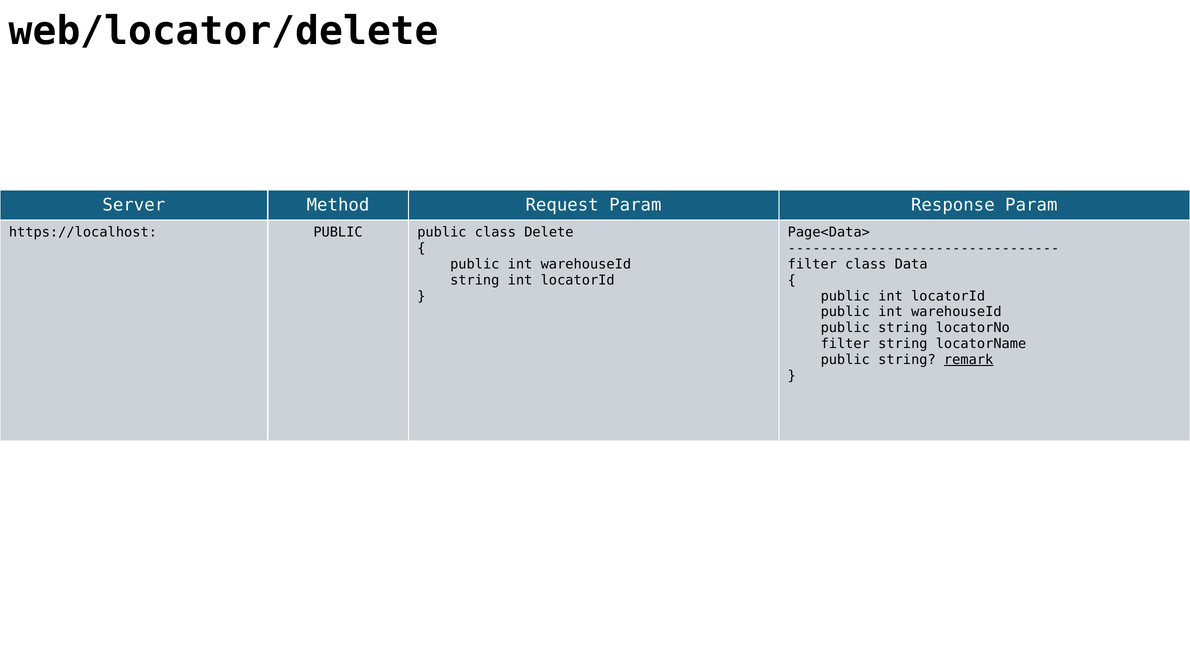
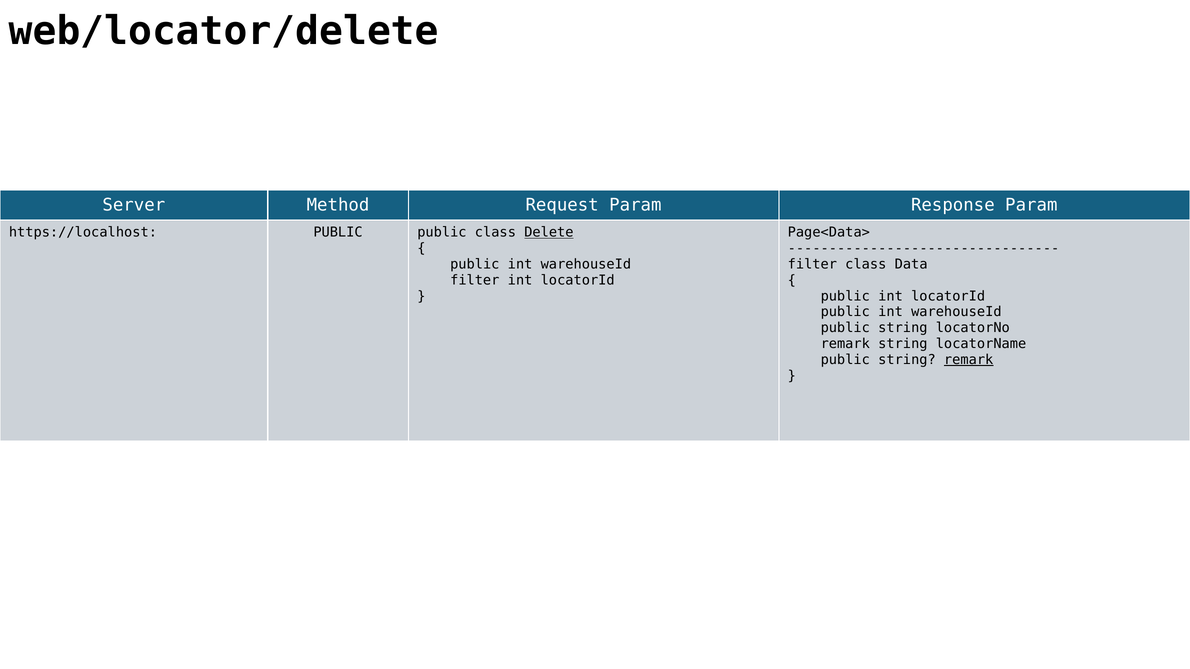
Delete underline: none -> present (549, 233)
string: string -> filter (475, 280)
filter: filter -> remark (845, 344)
